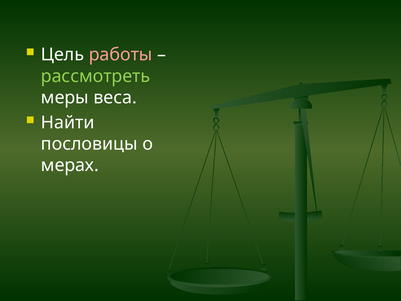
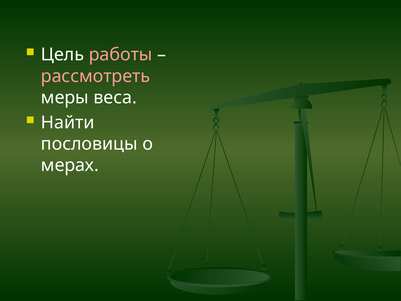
рассмотреть colour: light green -> pink (96, 76)
